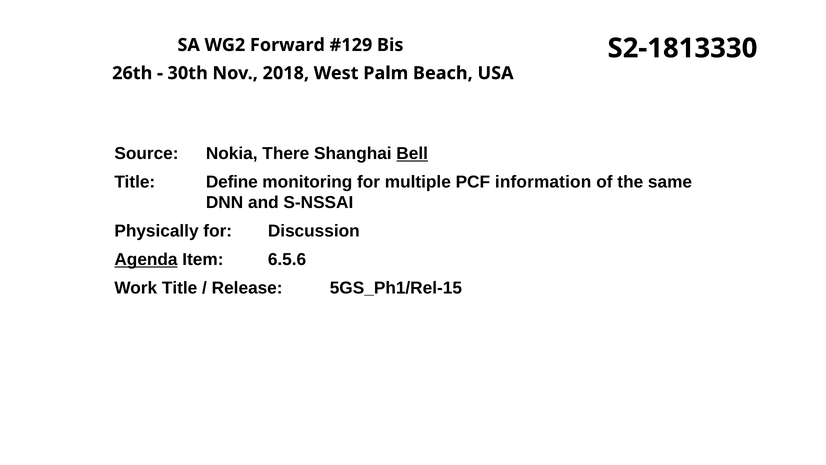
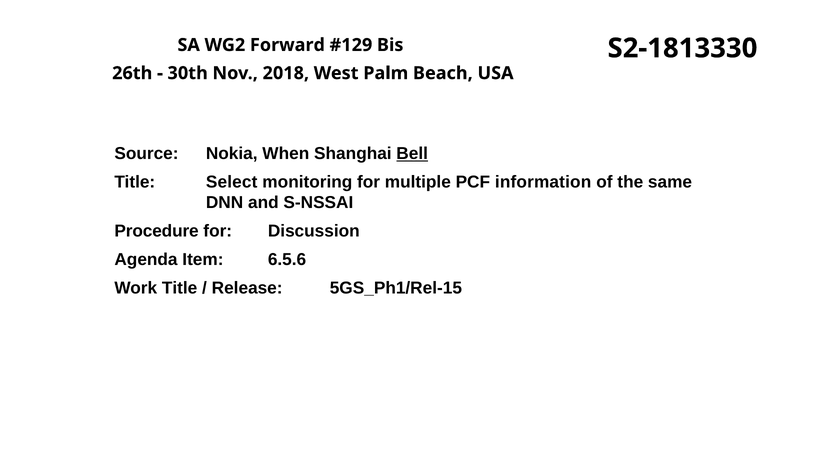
There: There -> When (286, 153)
Define: Define -> Select (232, 182)
Physically: Physically -> Procedure (157, 231)
Agenda underline: present -> none (146, 259)
